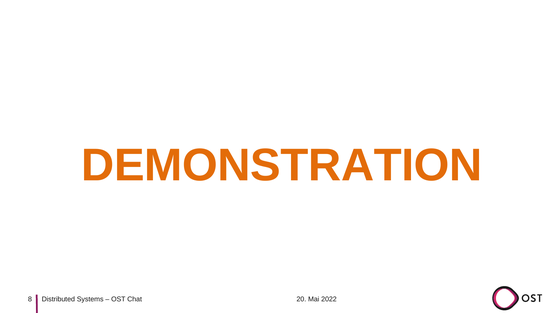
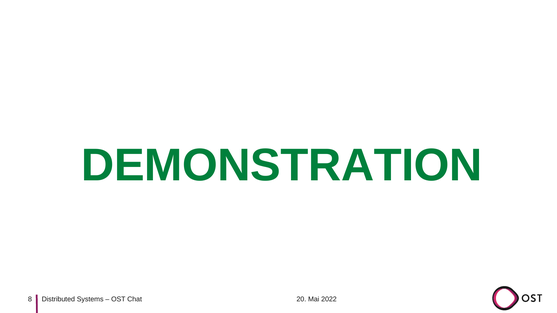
DEMONSTRATION colour: orange -> green (282, 165)
